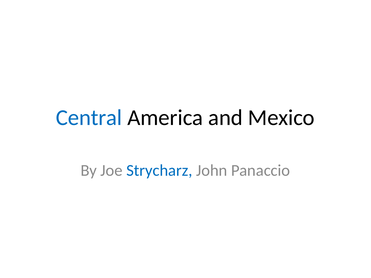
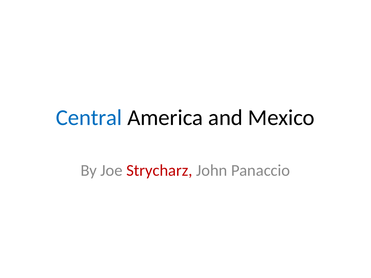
Strycharz colour: blue -> red (159, 171)
